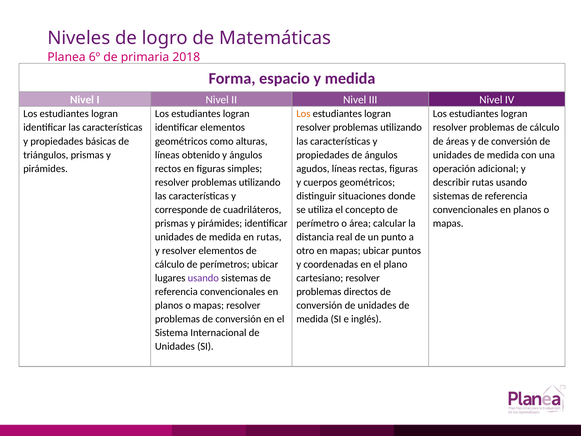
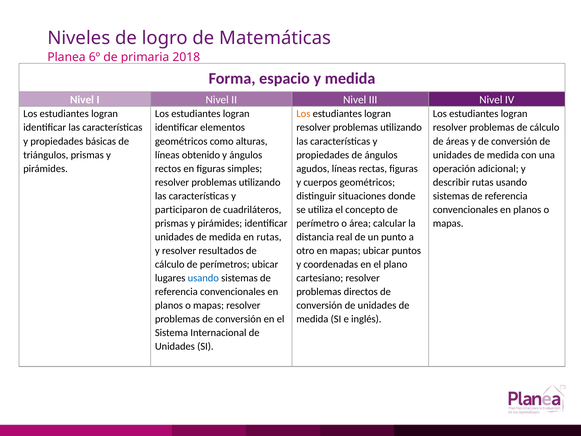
corresponde: corresponde -> participaron (181, 210)
resolver elementos: elementos -> resultados (221, 251)
usando colour: purple -> blue (203, 278)
